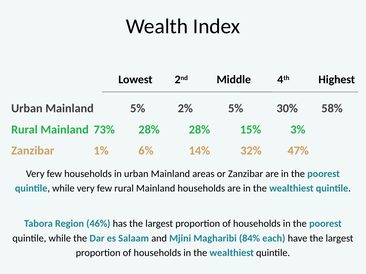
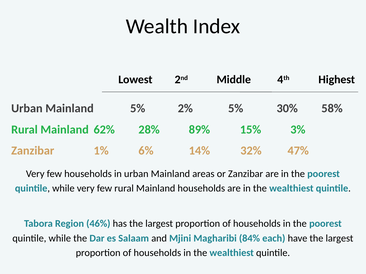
73%: 73% -> 62% (104, 130)
28% 28%: 28% -> 89% (199, 130)
